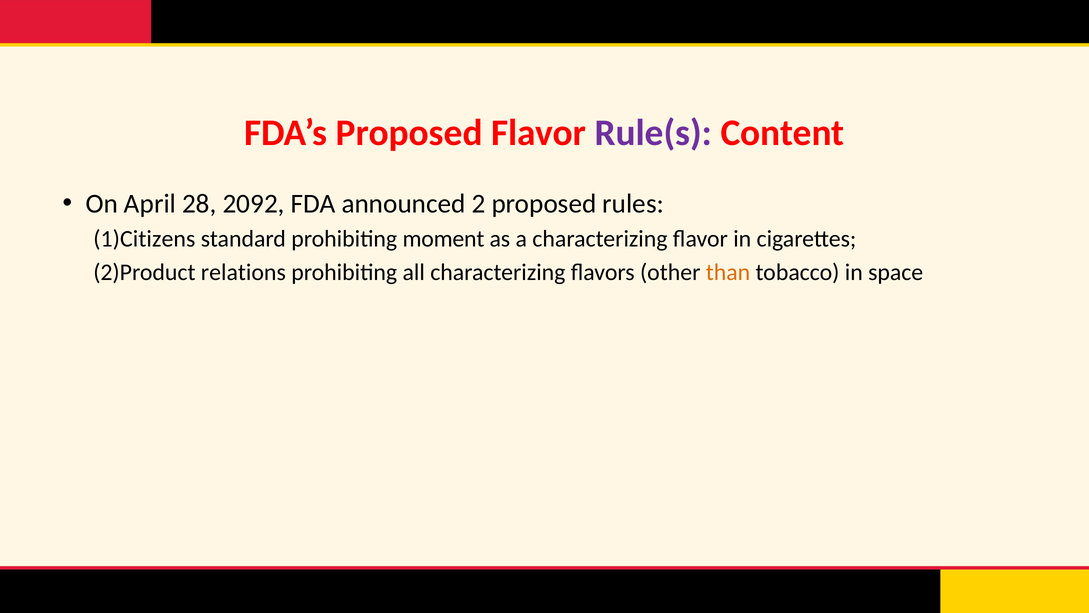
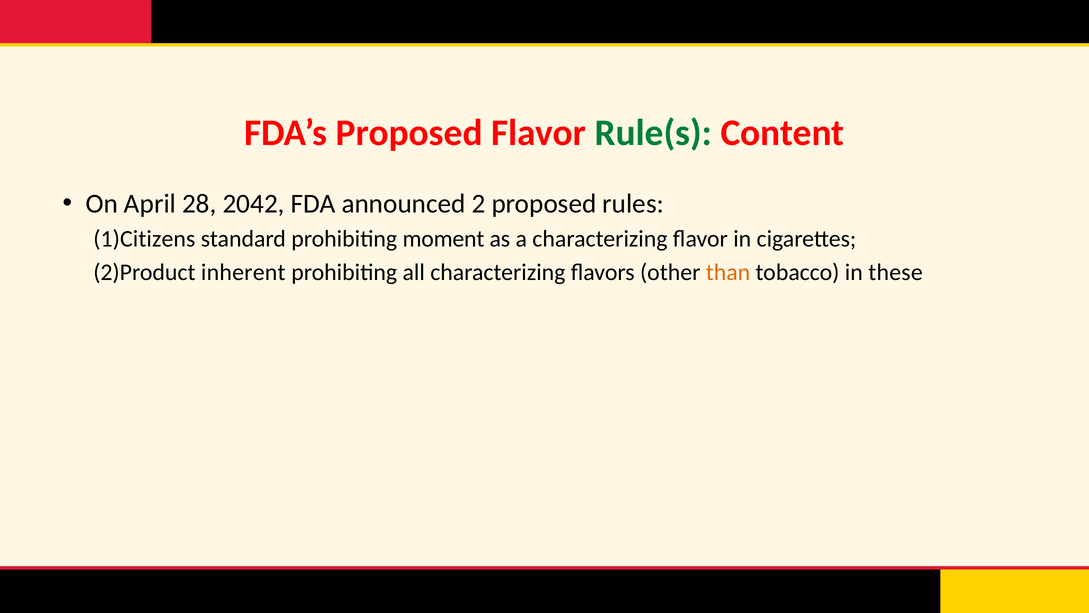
Rule(s colour: purple -> green (653, 133)
2092: 2092 -> 2042 (254, 204)
relations: relations -> inherent (243, 272)
space: space -> these (896, 272)
